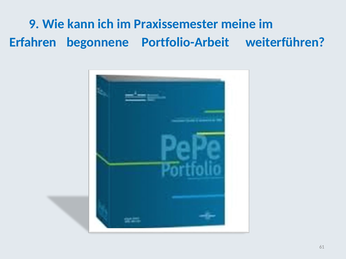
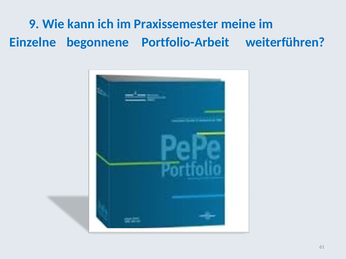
Erfahren: Erfahren -> Einzelne (33, 42)
